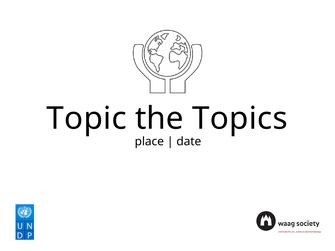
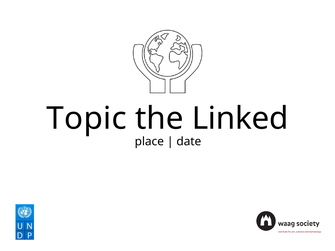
Topics: Topics -> Linked (240, 119)
